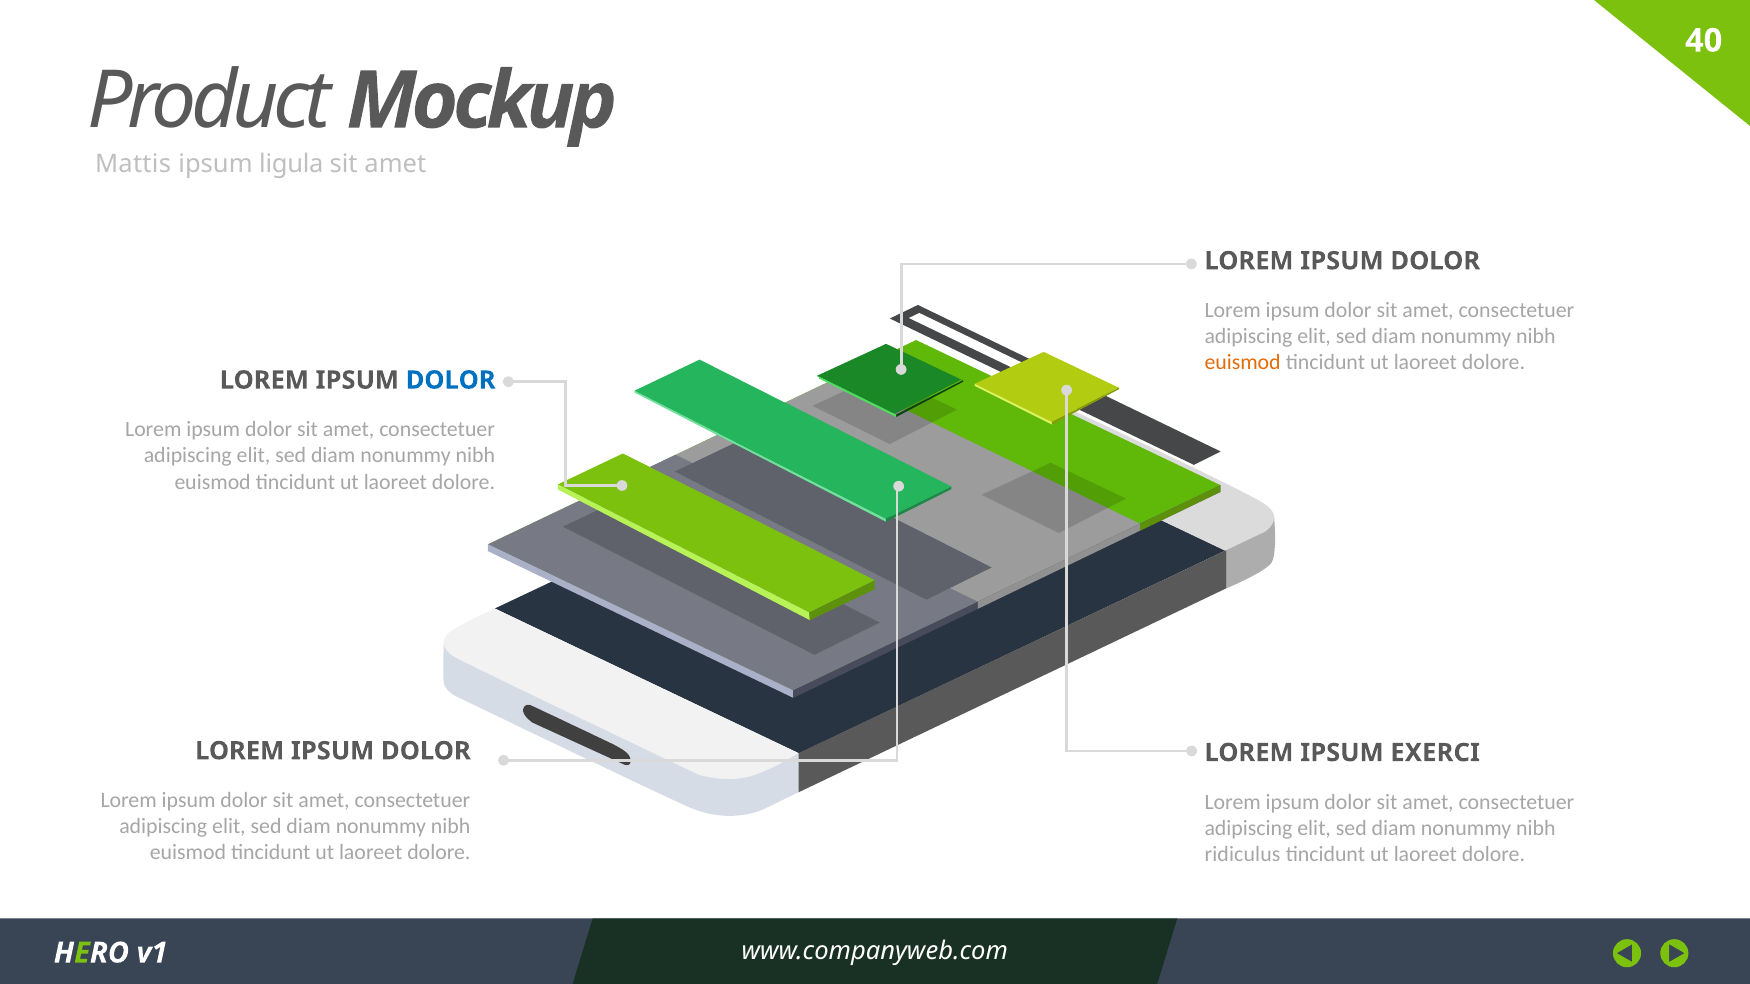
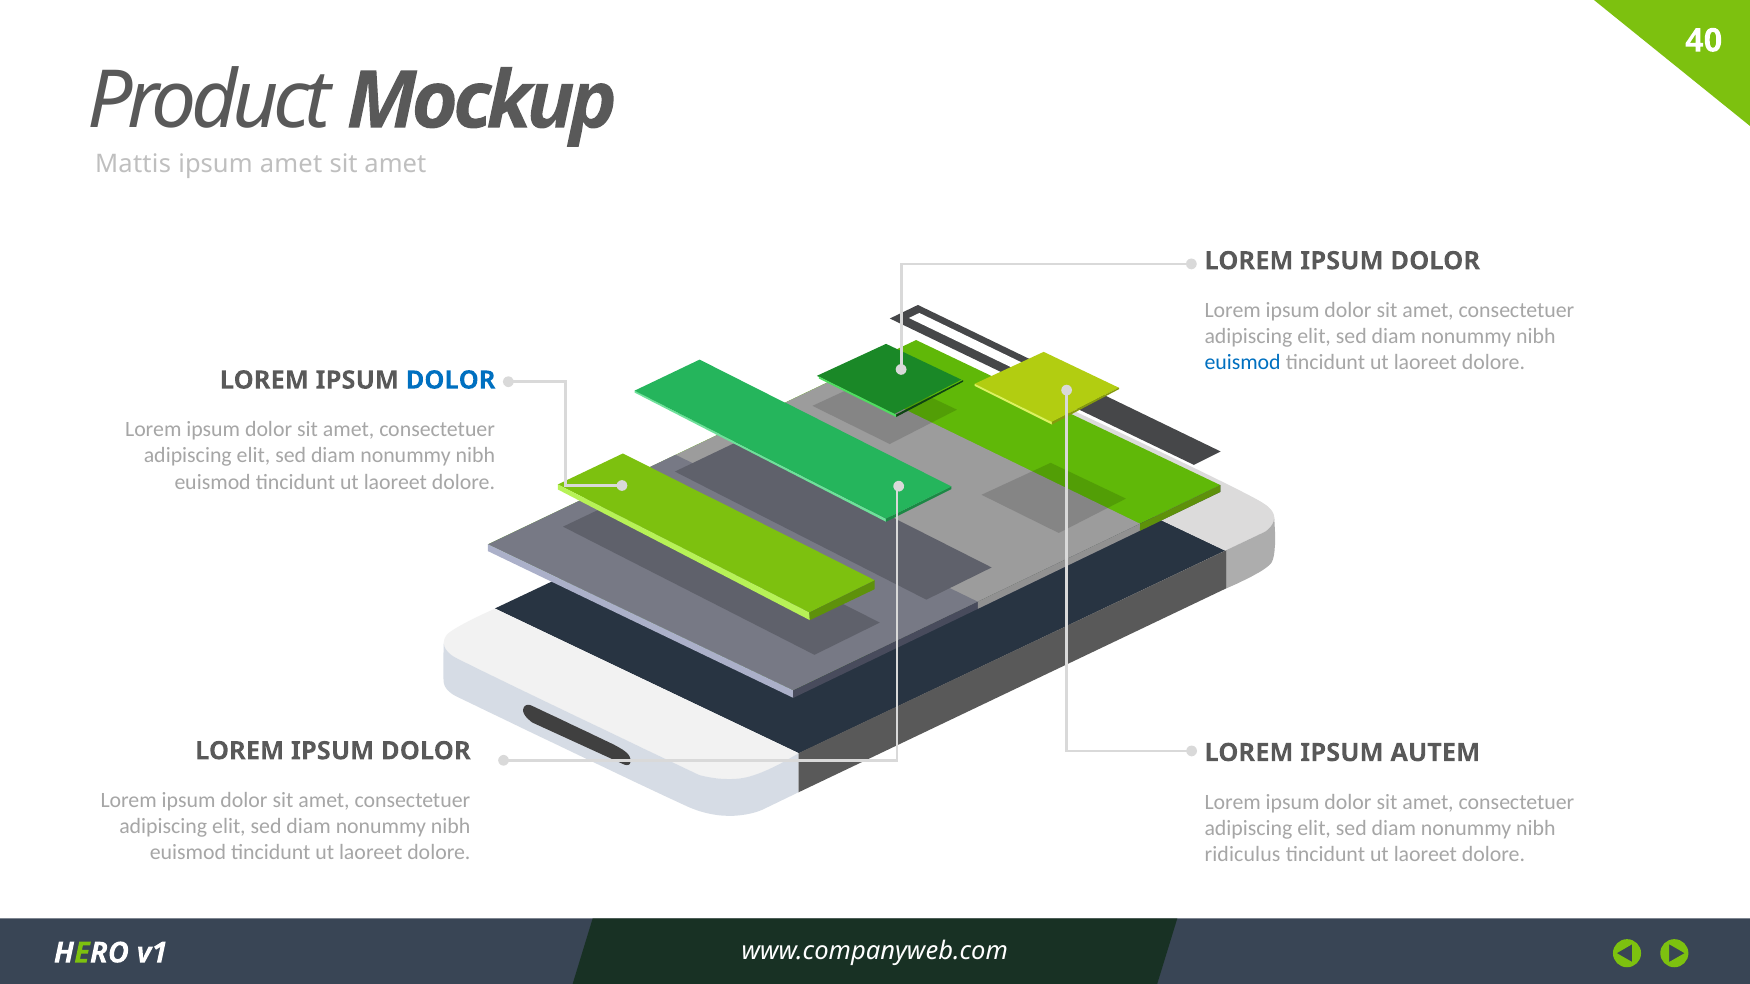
ipsum ligula: ligula -> amet (291, 164)
euismod colour: orange -> blue (1243, 363)
EXERCI: EXERCI -> AUTEM (1435, 753)
